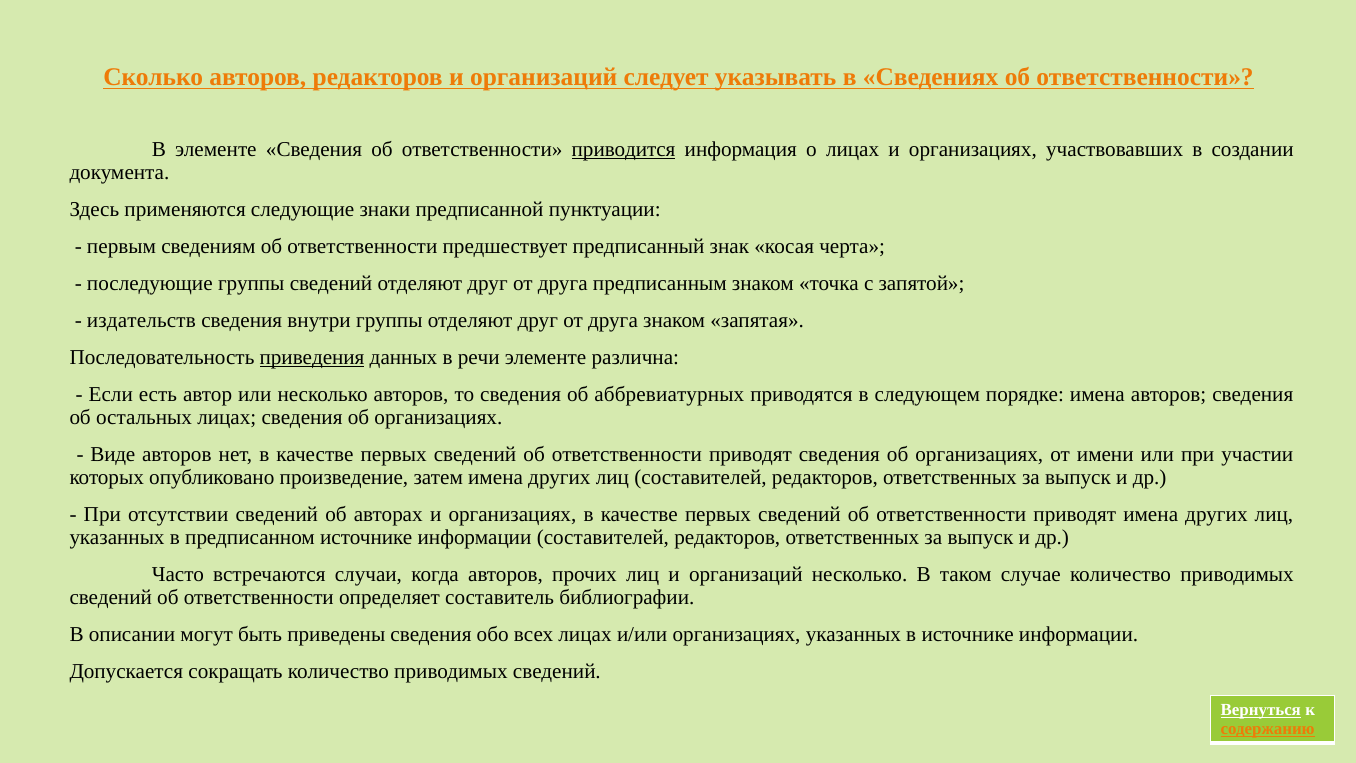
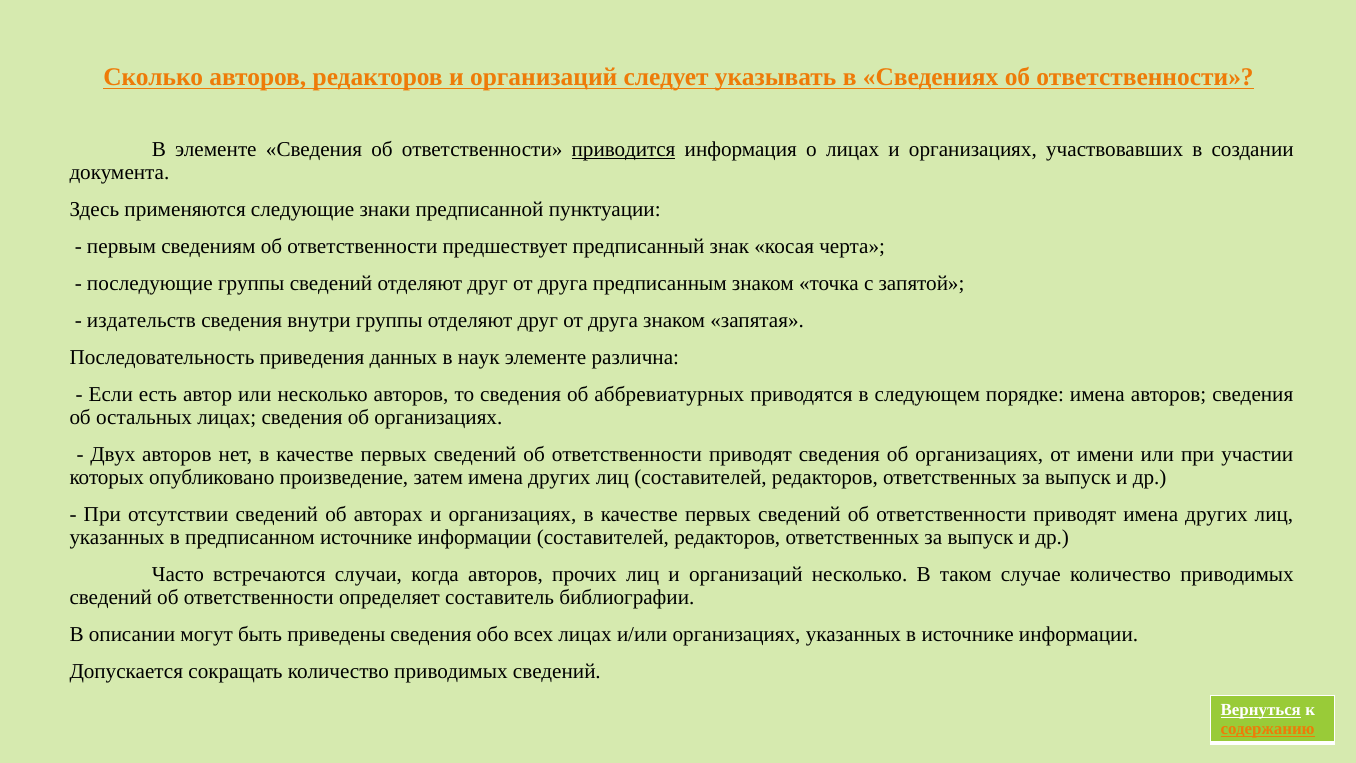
приведения underline: present -> none (312, 357)
речи: речи -> наук (479, 357)
Виде: Виде -> Двух (113, 454)
